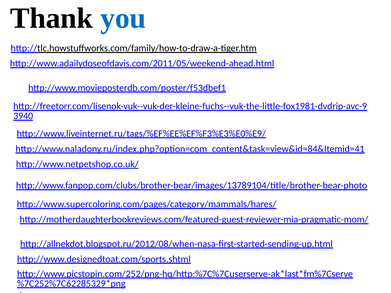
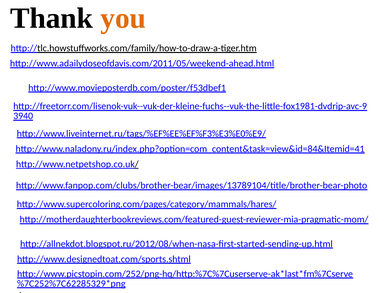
you colour: blue -> orange (123, 18)
